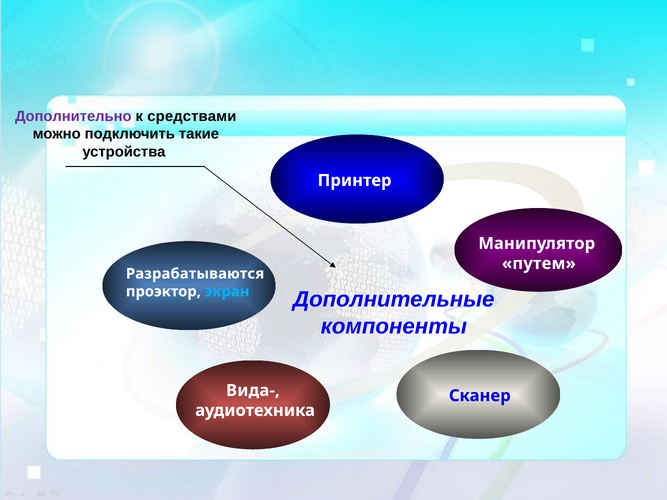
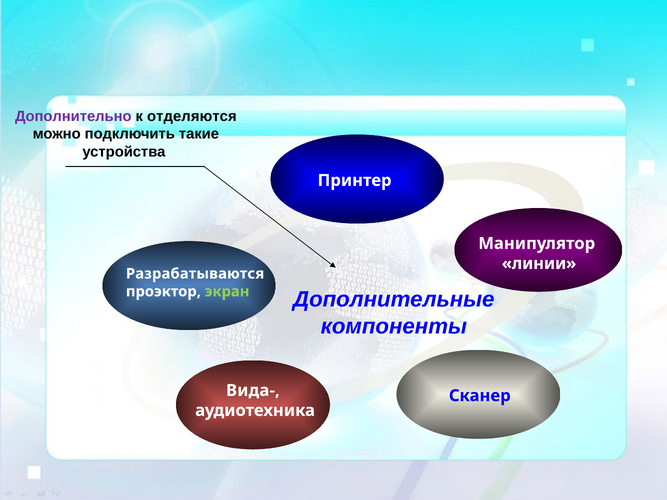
средствами: средствами -> отделяются (192, 116)
путем: путем -> линии (539, 264)
экран colour: light blue -> light green (227, 292)
